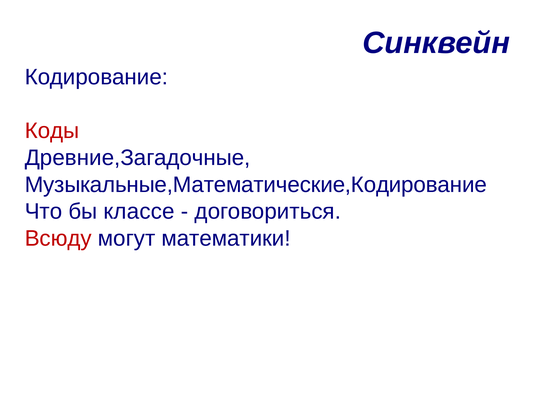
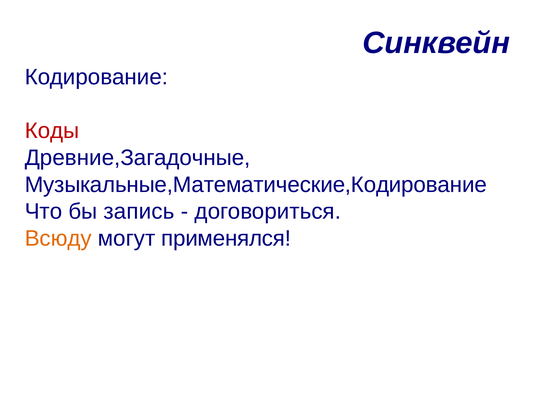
классе: классе -> запись (139, 212)
Всюду colour: red -> orange (58, 238)
математики: математики -> применялся (226, 238)
